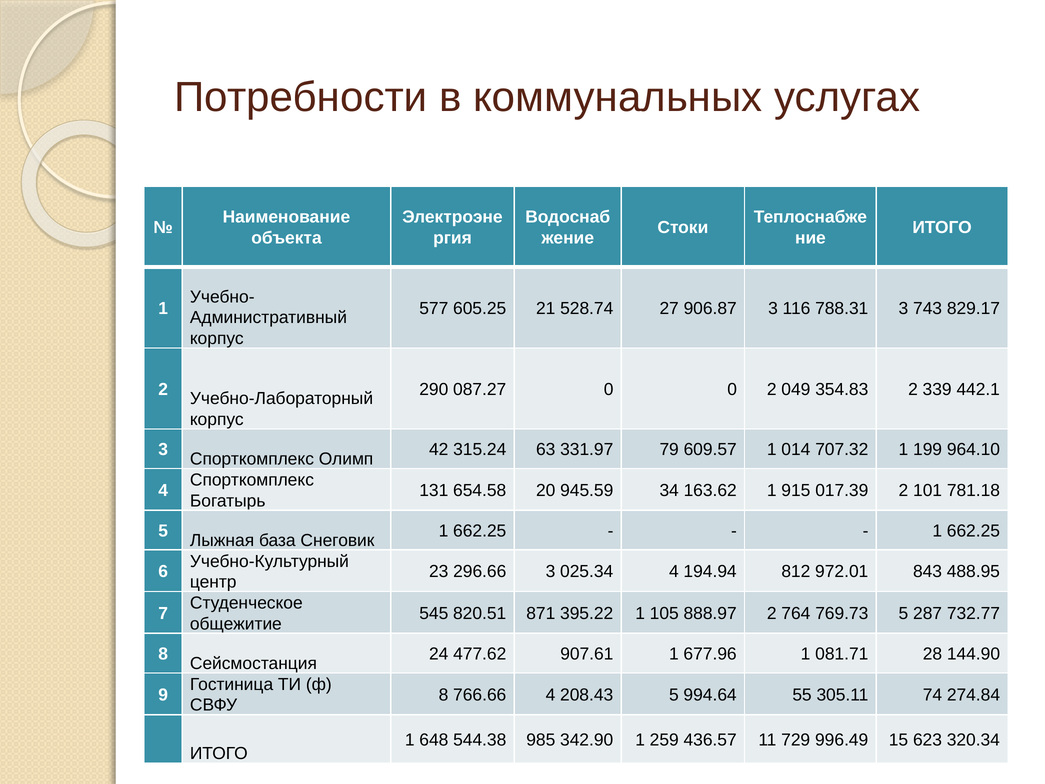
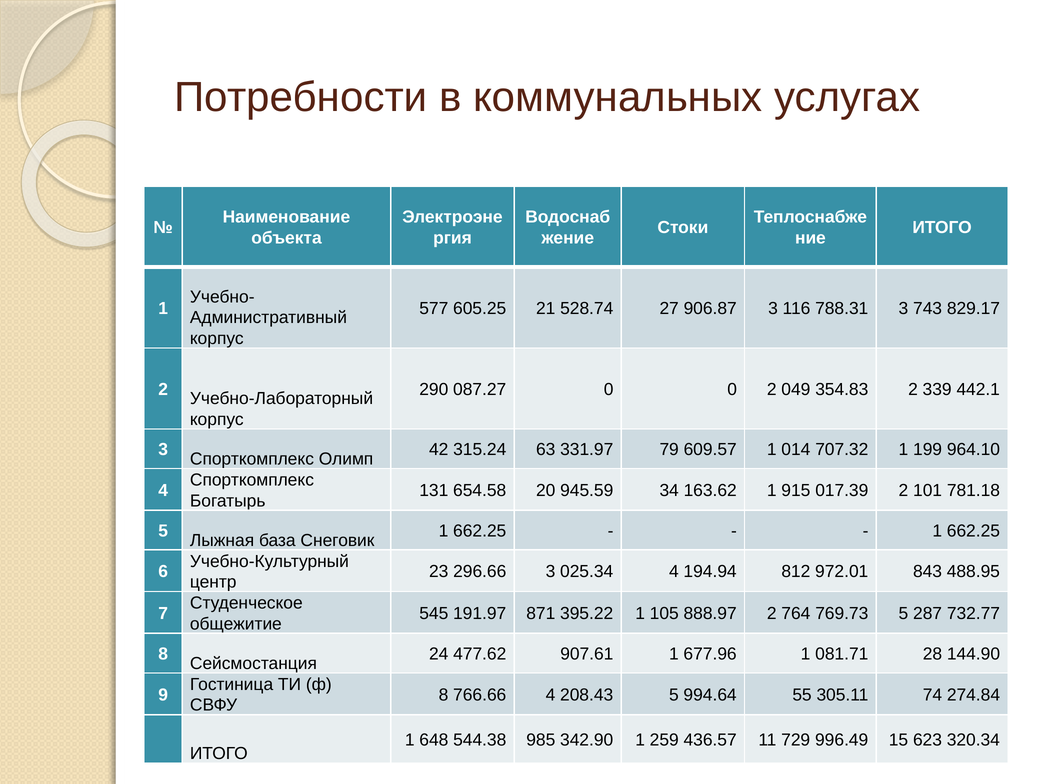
820.51: 820.51 -> 191.97 (480, 613)
